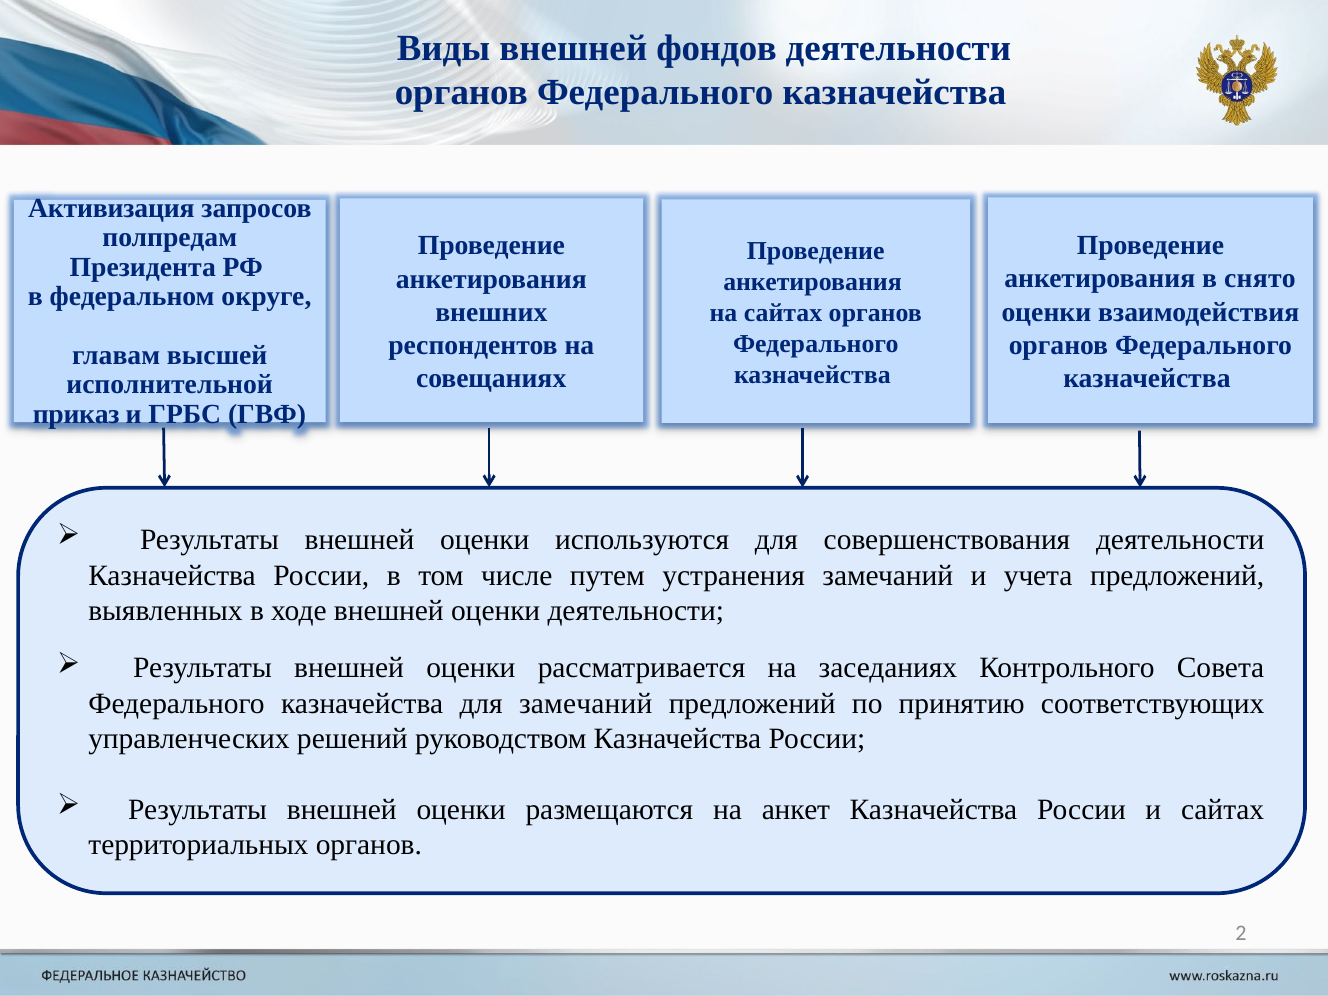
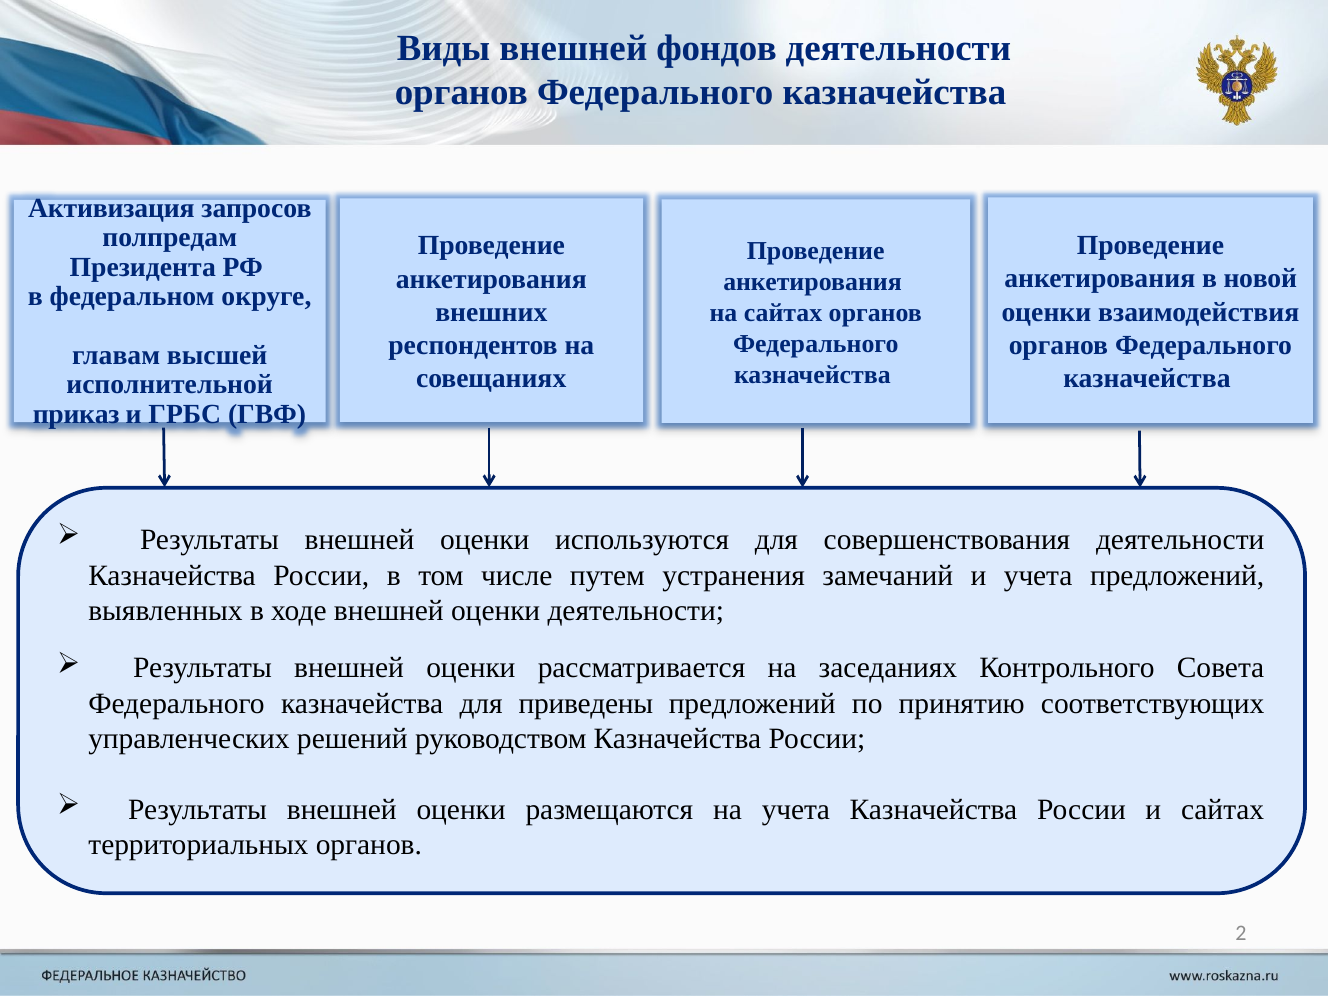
снято: снято -> новой (1260, 279)
для замечаний: замечаний -> приведены (586, 704)
на анкет: анкет -> учета (796, 810)
